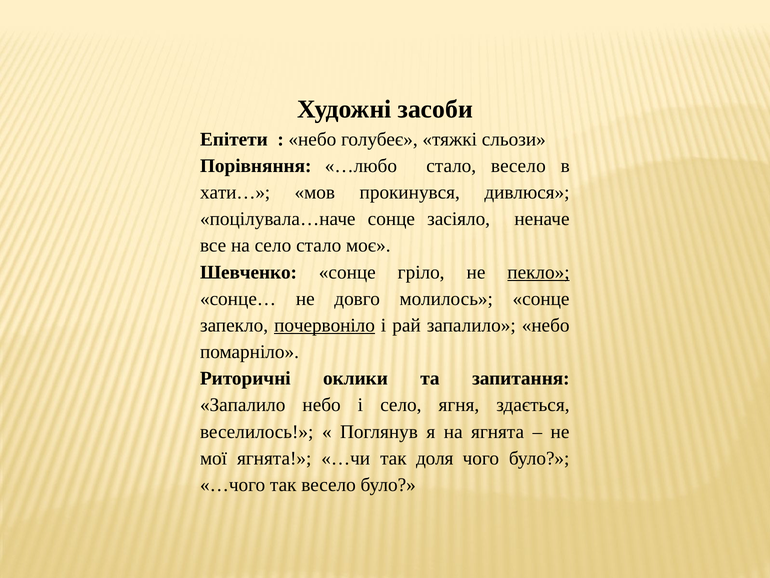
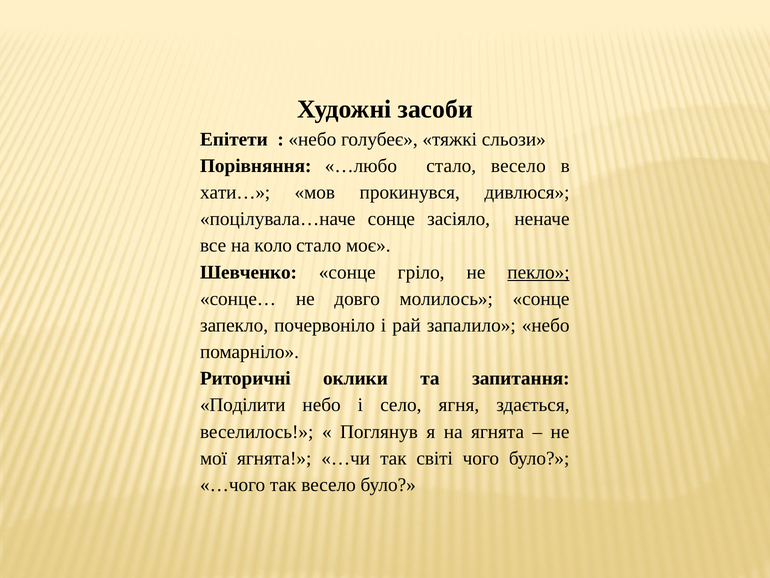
на село: село -> коло (273, 245)
почервоніло underline: present -> none (325, 325)
Запалило: Запалило -> Поділити (243, 405)
доля: доля -> світі (435, 458)
